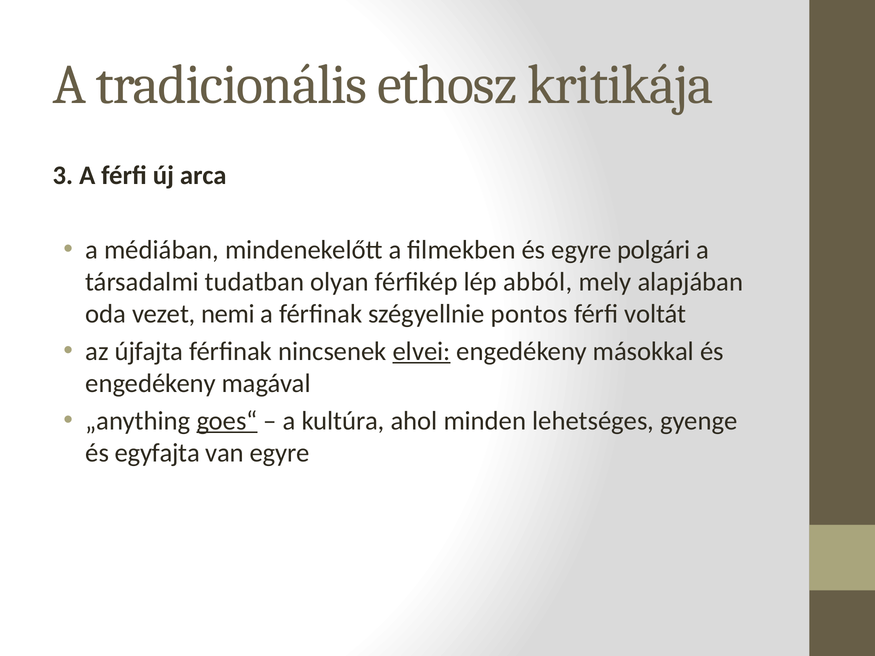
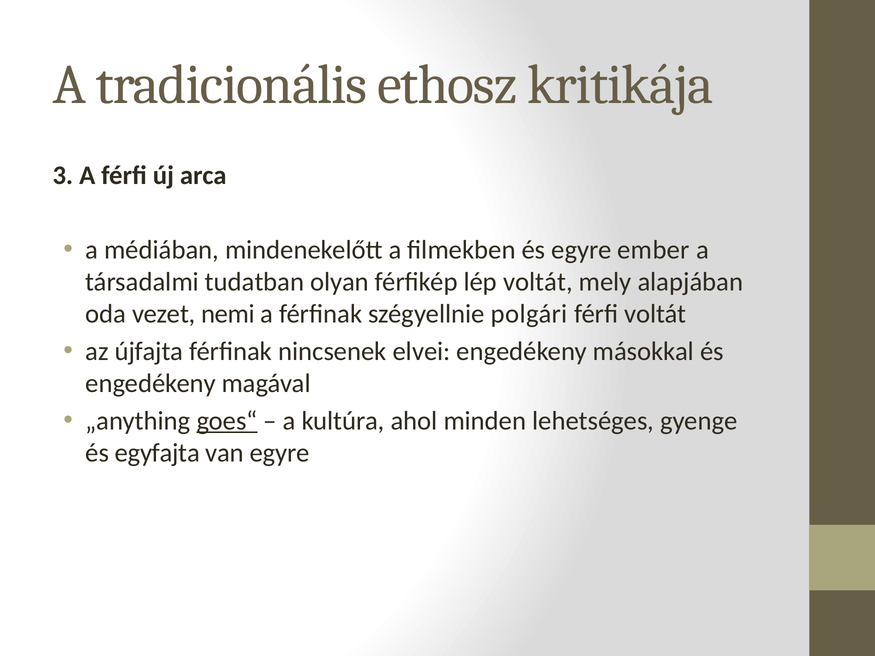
polgári: polgári -> ember (654, 250)
lép abból: abból -> voltát (538, 282)
pontos: pontos -> polgári (529, 314)
elvei underline: present -> none (422, 352)
